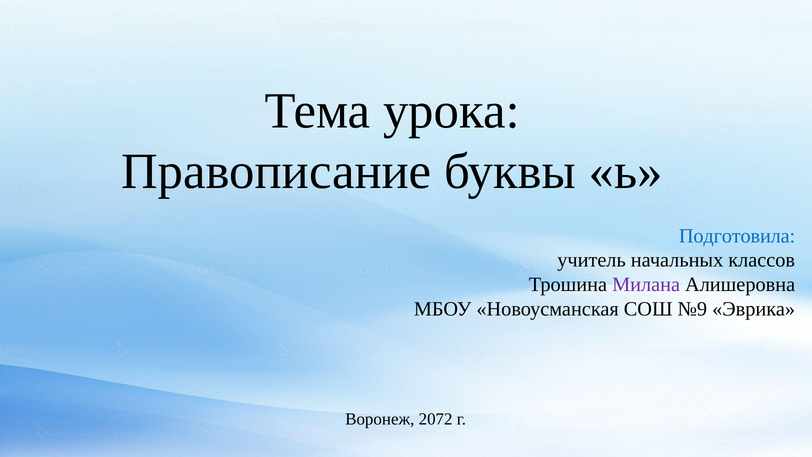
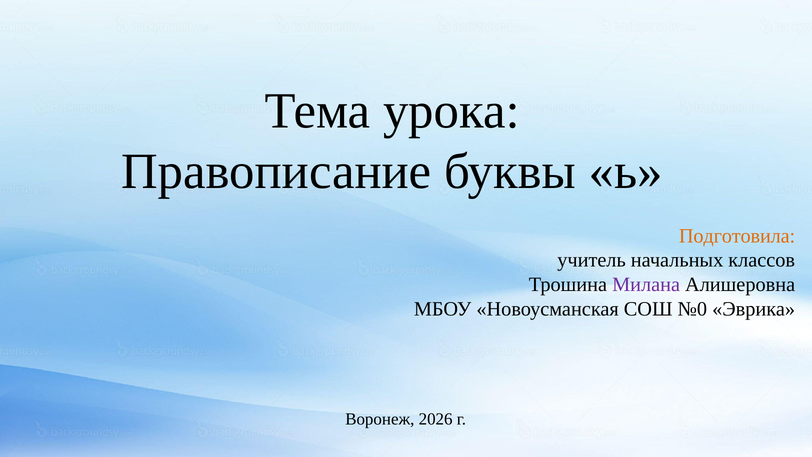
Подготовила colour: blue -> orange (737, 236)
№9: №9 -> №0 (692, 309)
2072: 2072 -> 2026 (436, 419)
